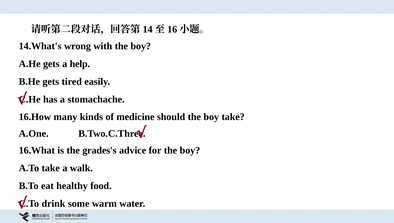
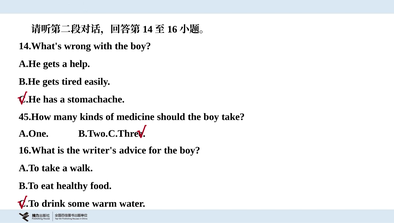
16.How: 16.How -> 45.How (35, 117)
grades's: grades's -> writer's (99, 150)
